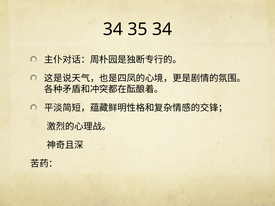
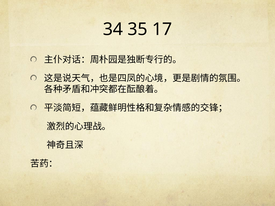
35 34: 34 -> 17 (162, 29)
